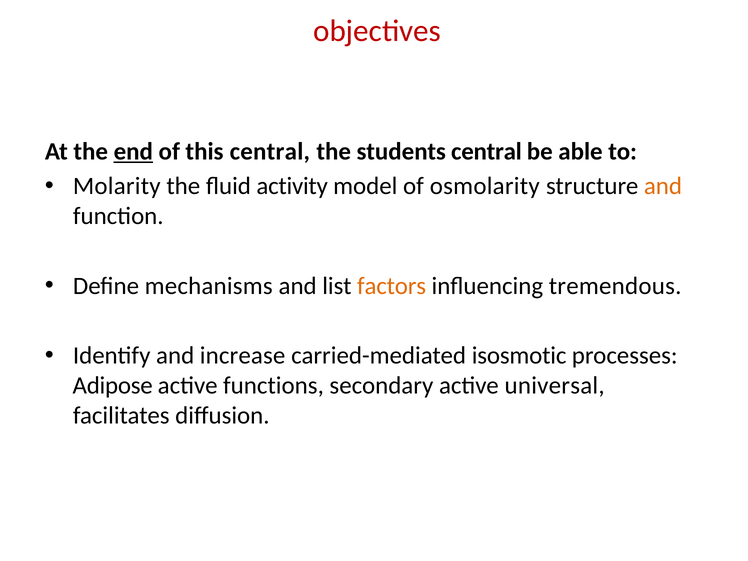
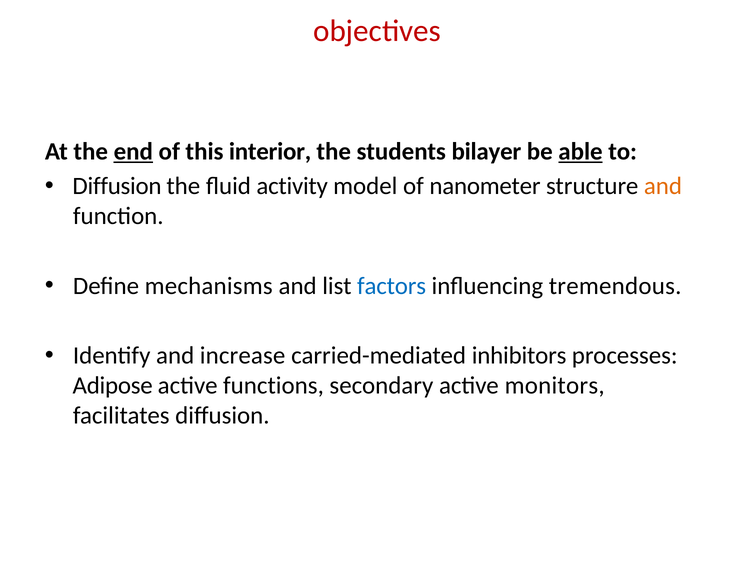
this central: central -> interior (270, 151)
students central: central -> bilayer (486, 151)
able underline: none -> present (581, 151)
Molarity: Molarity -> Diffusion (117, 186)
osmolarity: osmolarity -> nanometer (485, 186)
factors colour: orange -> blue (392, 286)
isosmotic: isosmotic -> inhibitors (519, 356)
universal: universal -> monitors (555, 386)
